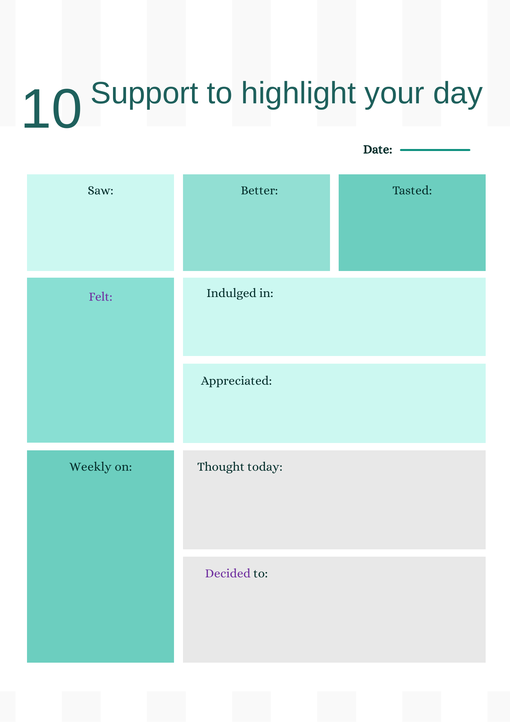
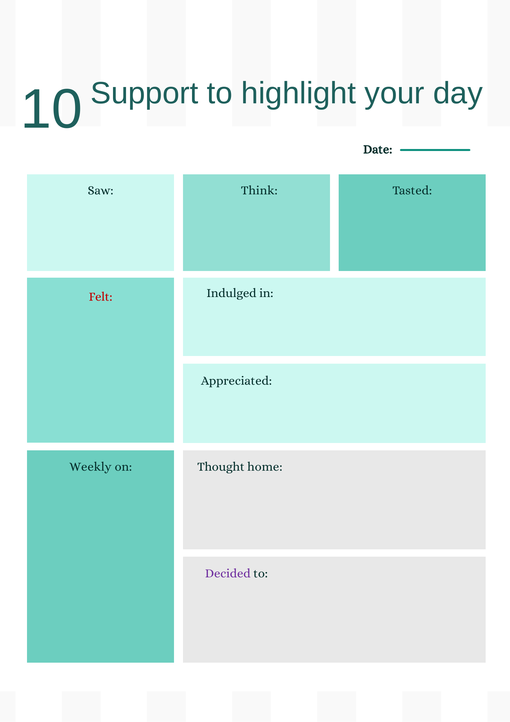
Better: Better -> Think (259, 190)
Felt colour: purple -> red (101, 297)
today: today -> home (265, 467)
